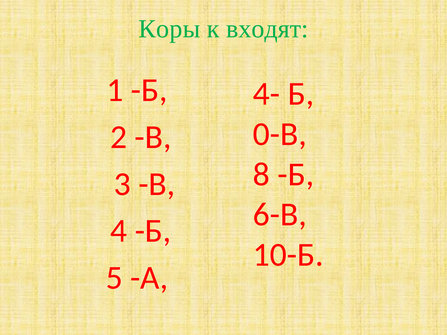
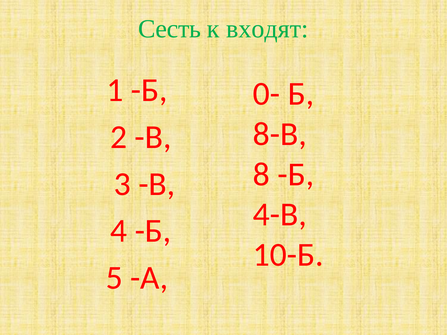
Коры: Коры -> Сесть (170, 29)
4-: 4- -> 0- (267, 94)
0-В: 0-В -> 8-В (280, 134)
6-В: 6-В -> 4-В (280, 215)
